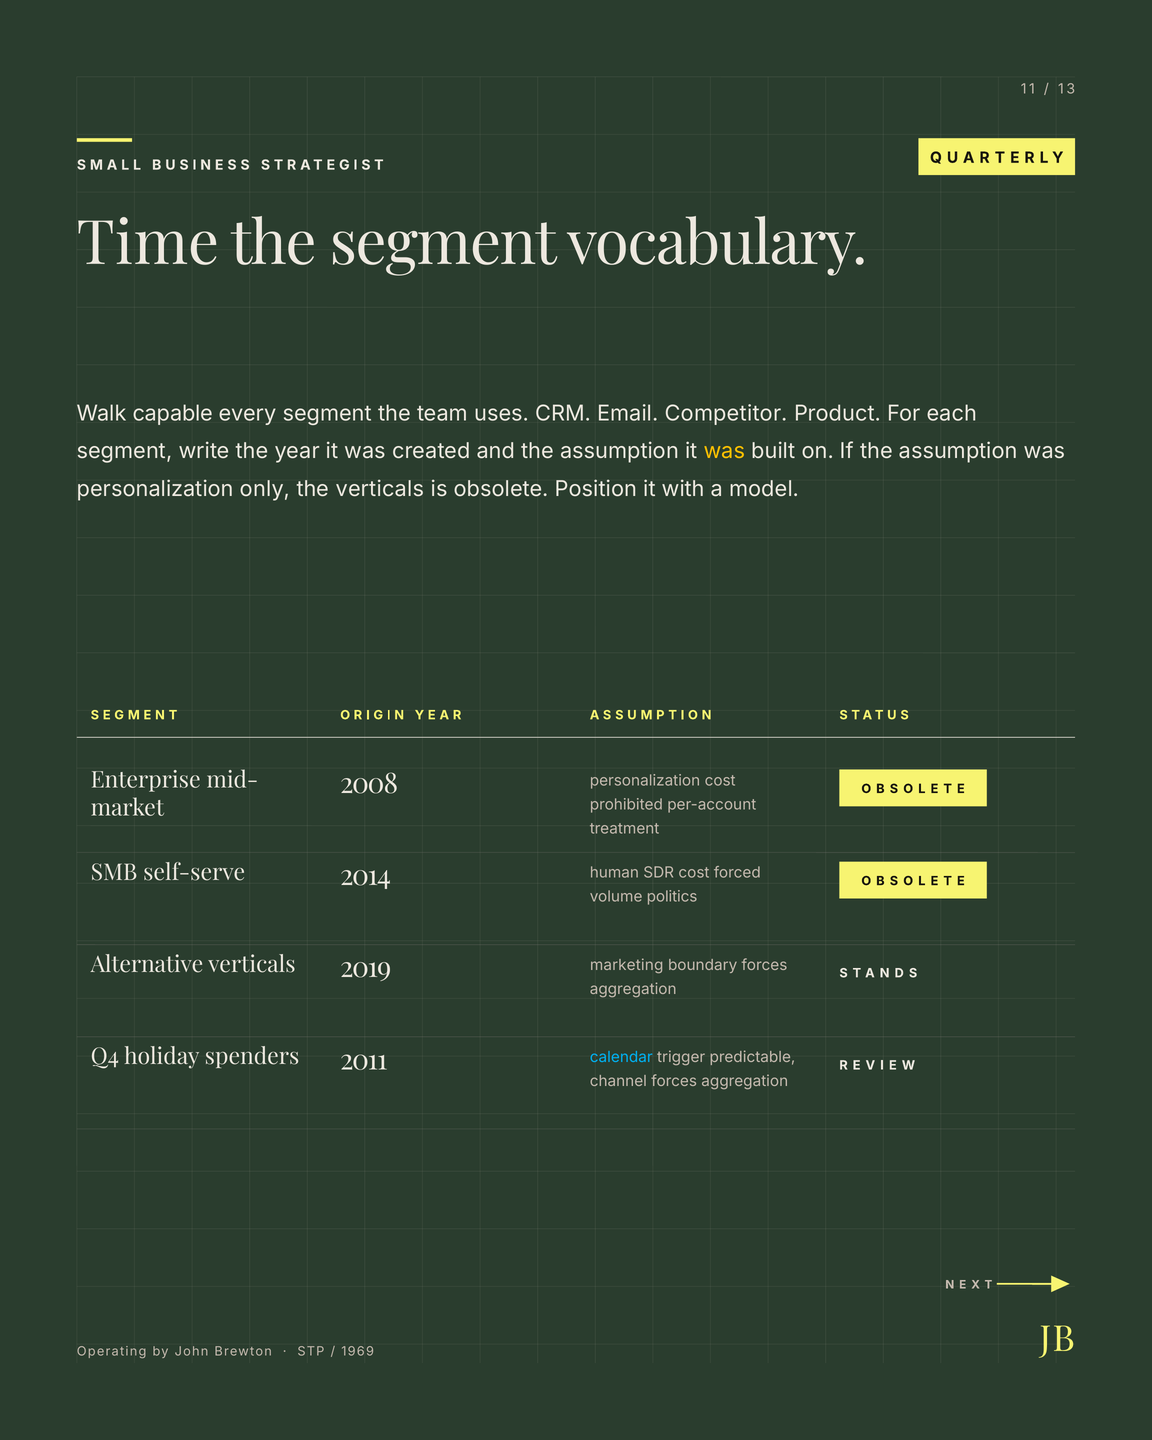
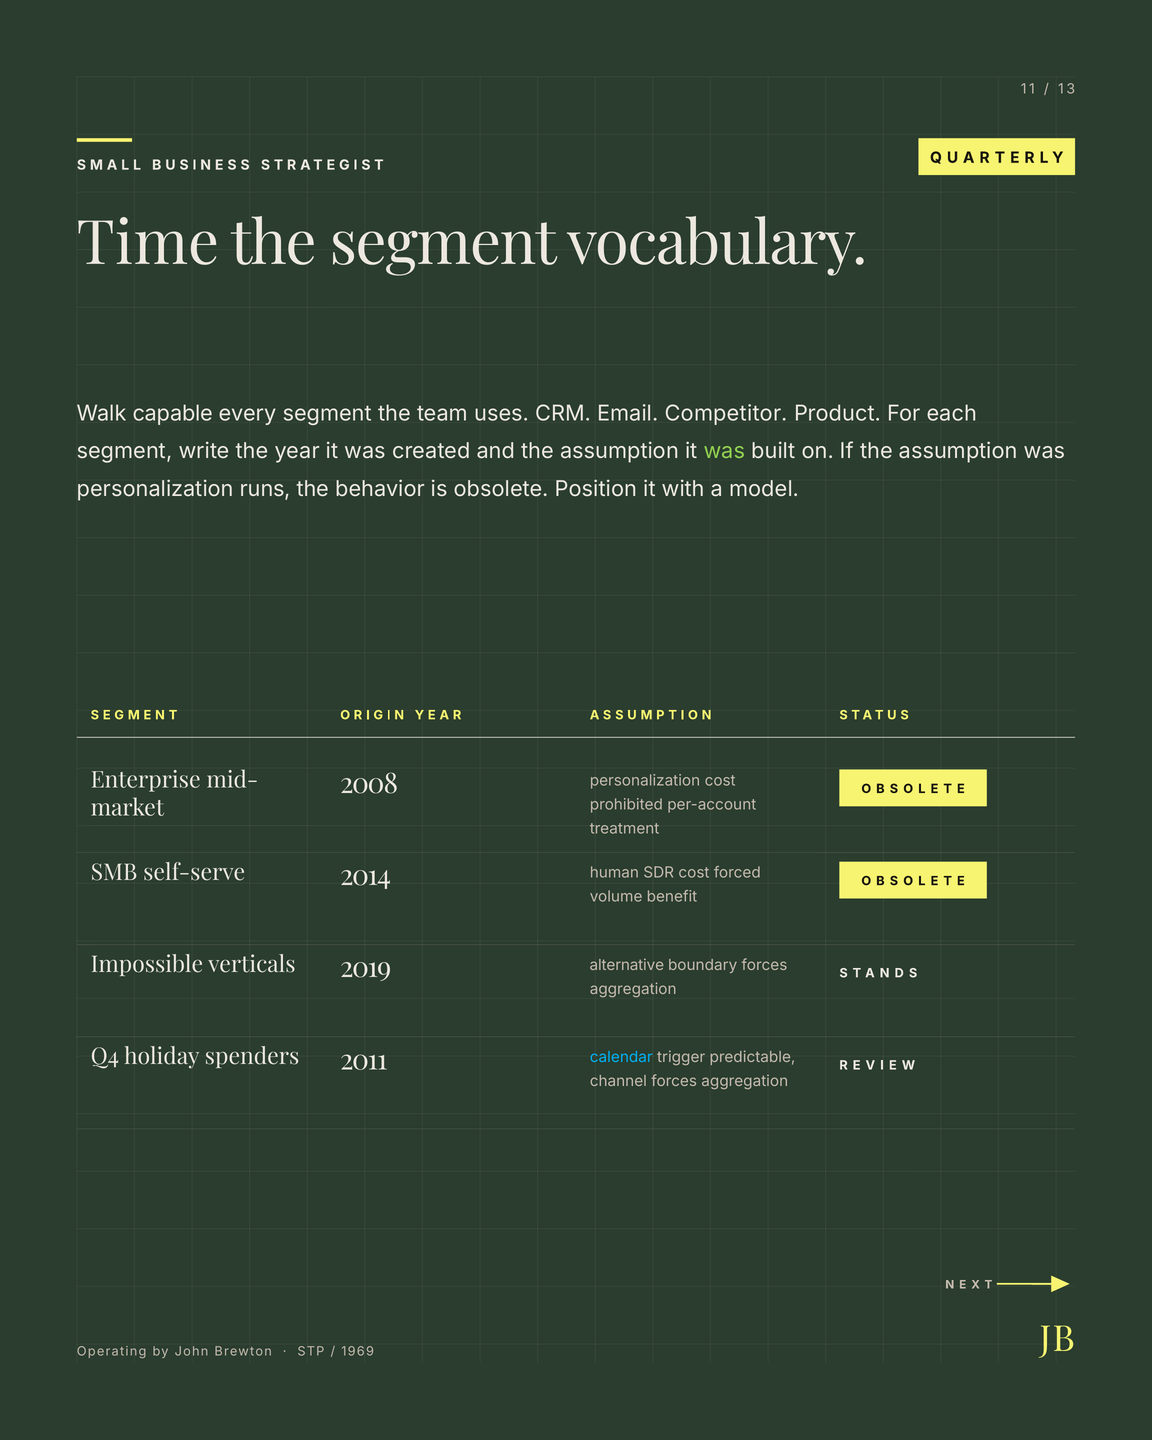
was colour: yellow -> light green (724, 451)
only: only -> runs (265, 489)
the verticals: verticals -> behavior (380, 489)
politics: politics -> benefit (672, 897)
Alternative: Alternative -> Impossible (147, 965)
marketing: marketing -> alternative (627, 965)
